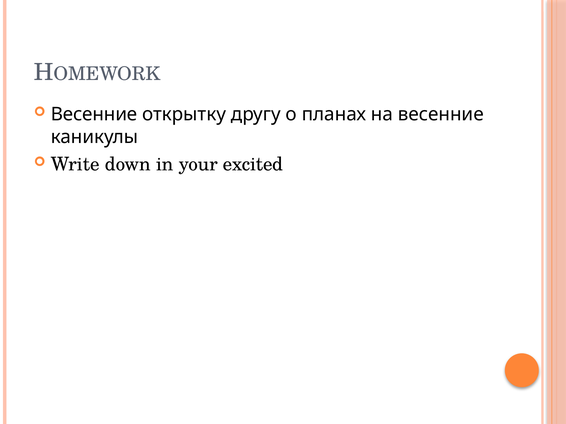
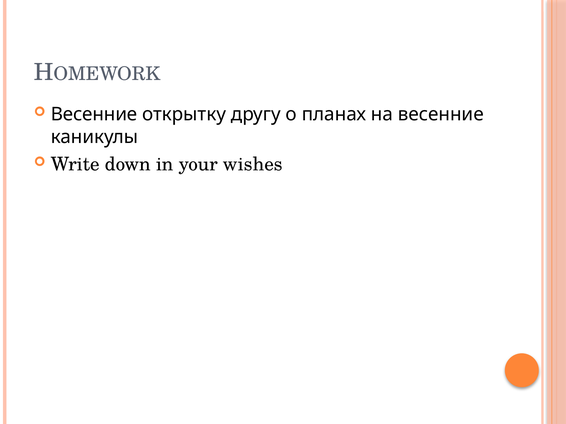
excited: excited -> wishes (253, 164)
